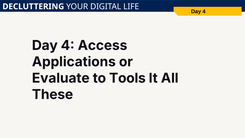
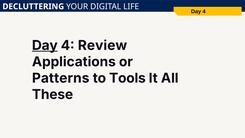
Day underline: none -> present (45, 45)
Access: Access -> Review (102, 45)
Evaluate: Evaluate -> Patterns (61, 78)
